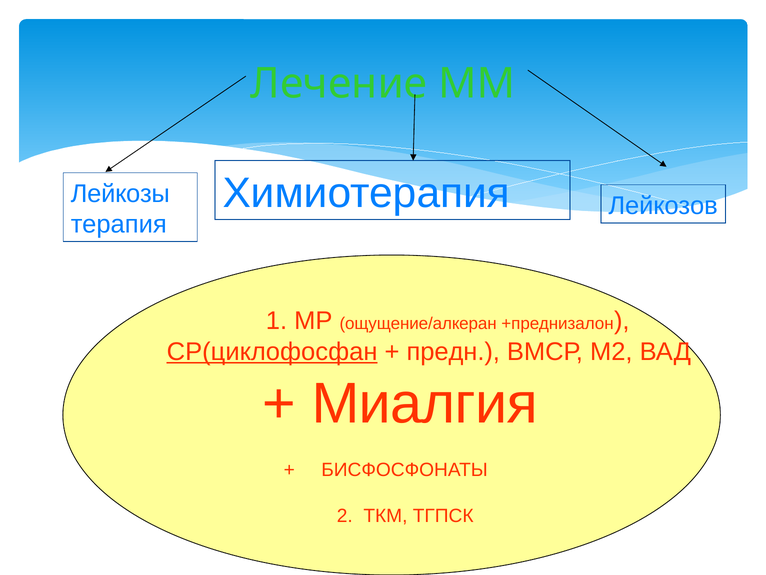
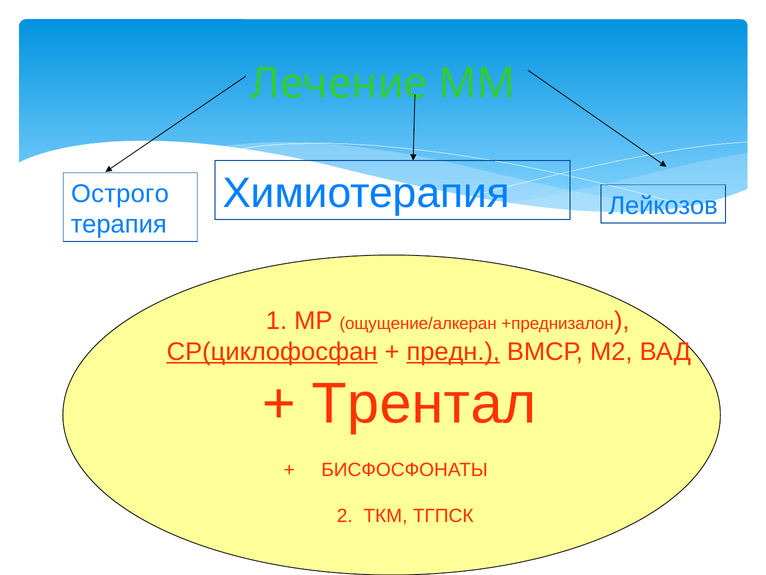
Лейкозы: Лейкозы -> Острого (120, 193)
предн underline: none -> present (453, 351)
Миалгия: Миалгия -> Трентал (424, 403)
